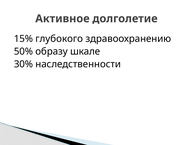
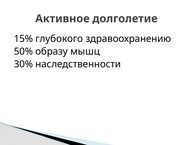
шкале: шкале -> мышц (85, 51)
